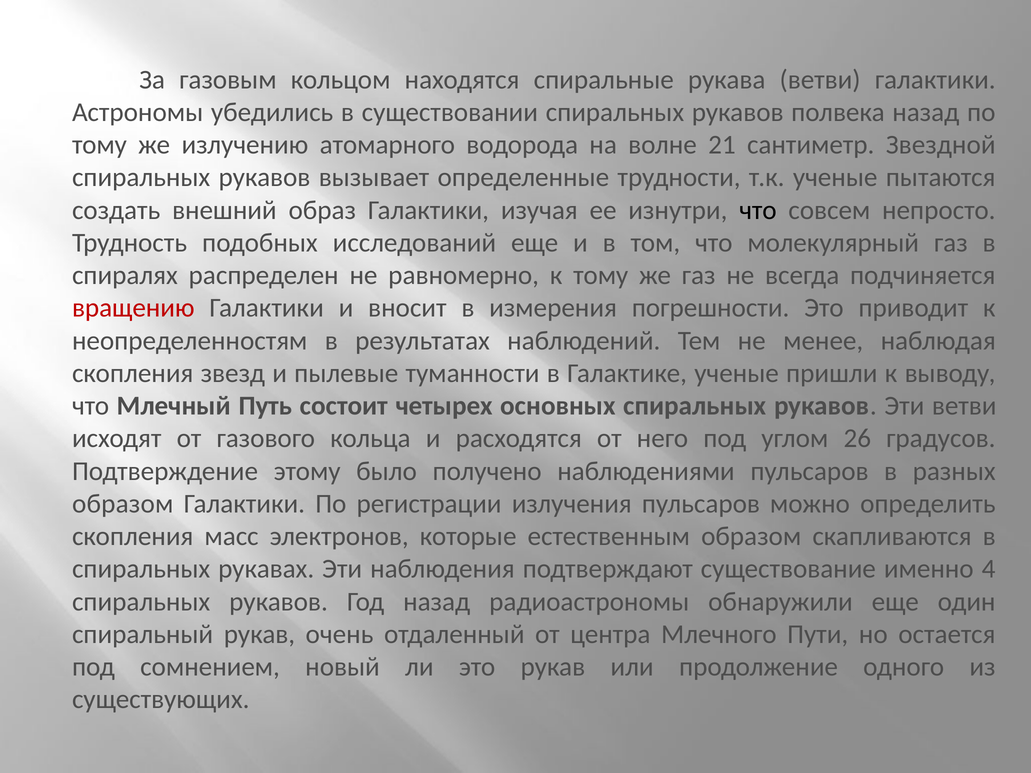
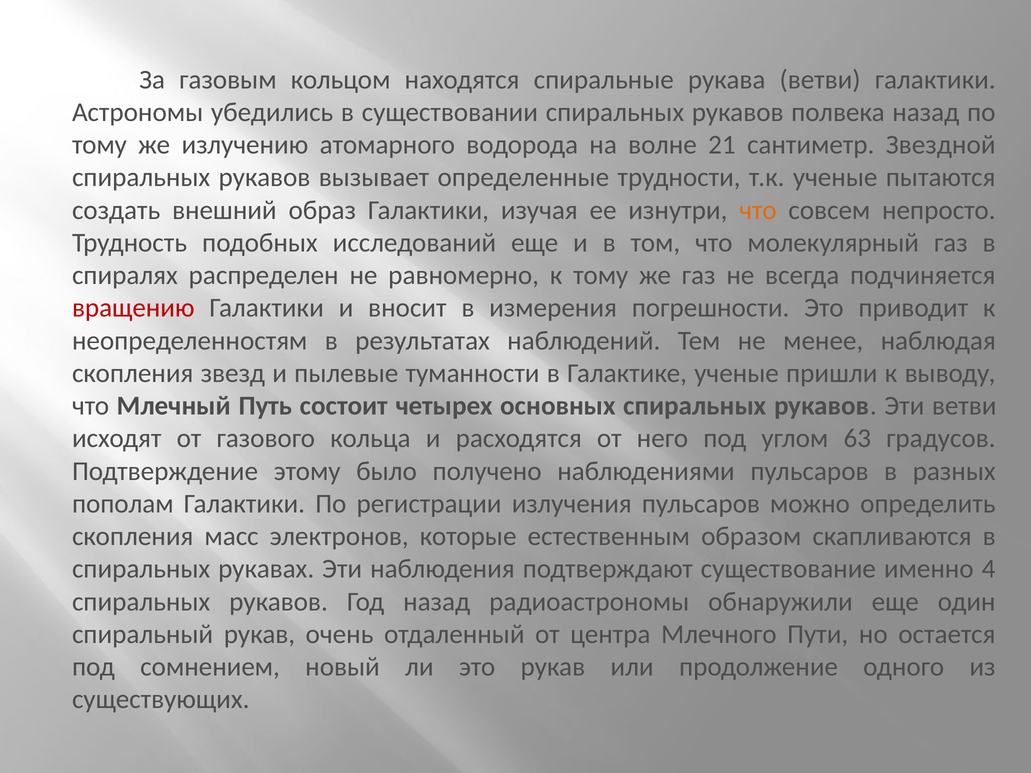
что colour: black -> orange (758, 210)
26: 26 -> 63 (857, 439)
образом: образом -> пополам (123, 504)
